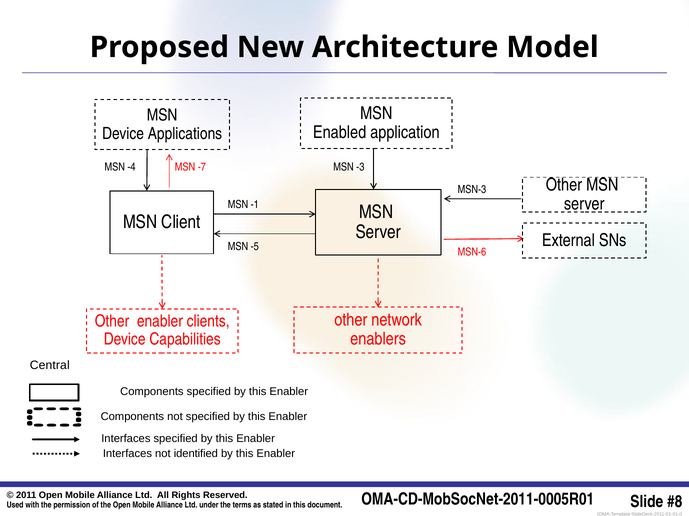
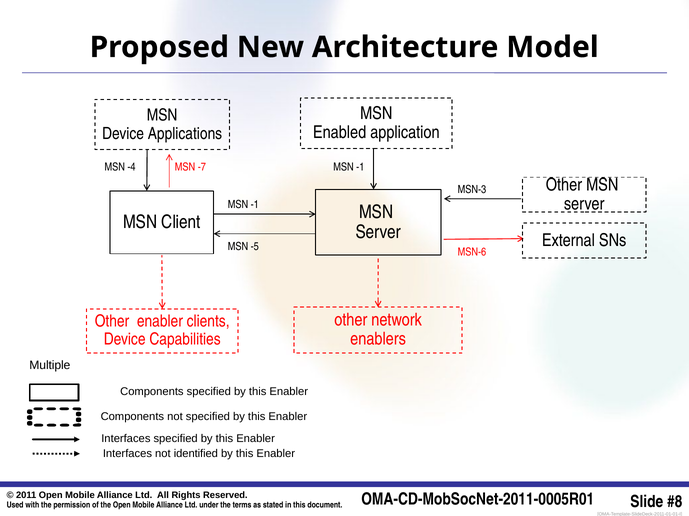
-3: -3 -> -1 (360, 167)
Central: Central -> Multiple (50, 366)
